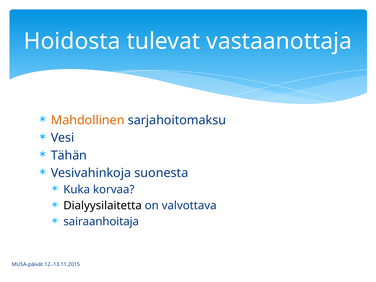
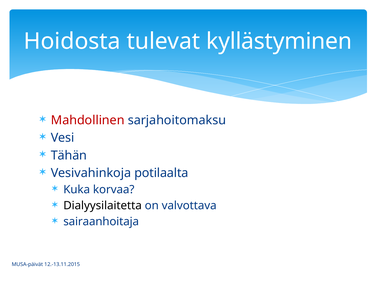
vastaanottaja: vastaanottaja -> kyllästyminen (279, 41)
Mahdollinen colour: orange -> red (88, 120)
suonesta: suonesta -> potilaalta (161, 173)
